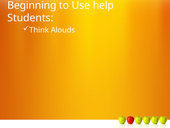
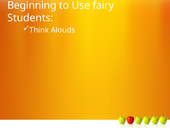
help: help -> fairy (103, 5)
